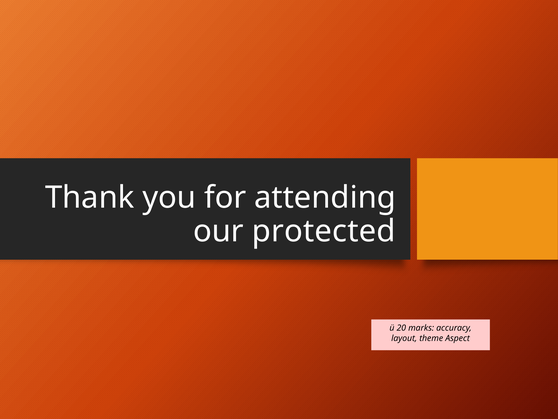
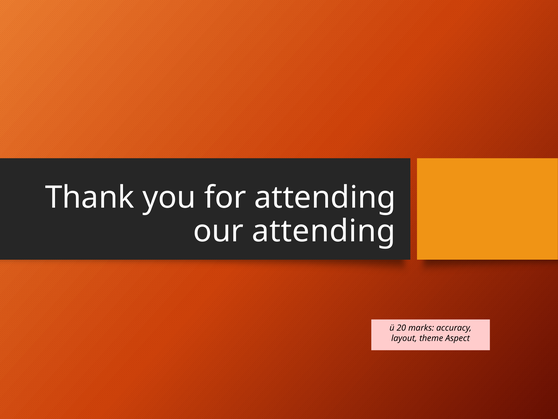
our protected: protected -> attending (324, 231)
